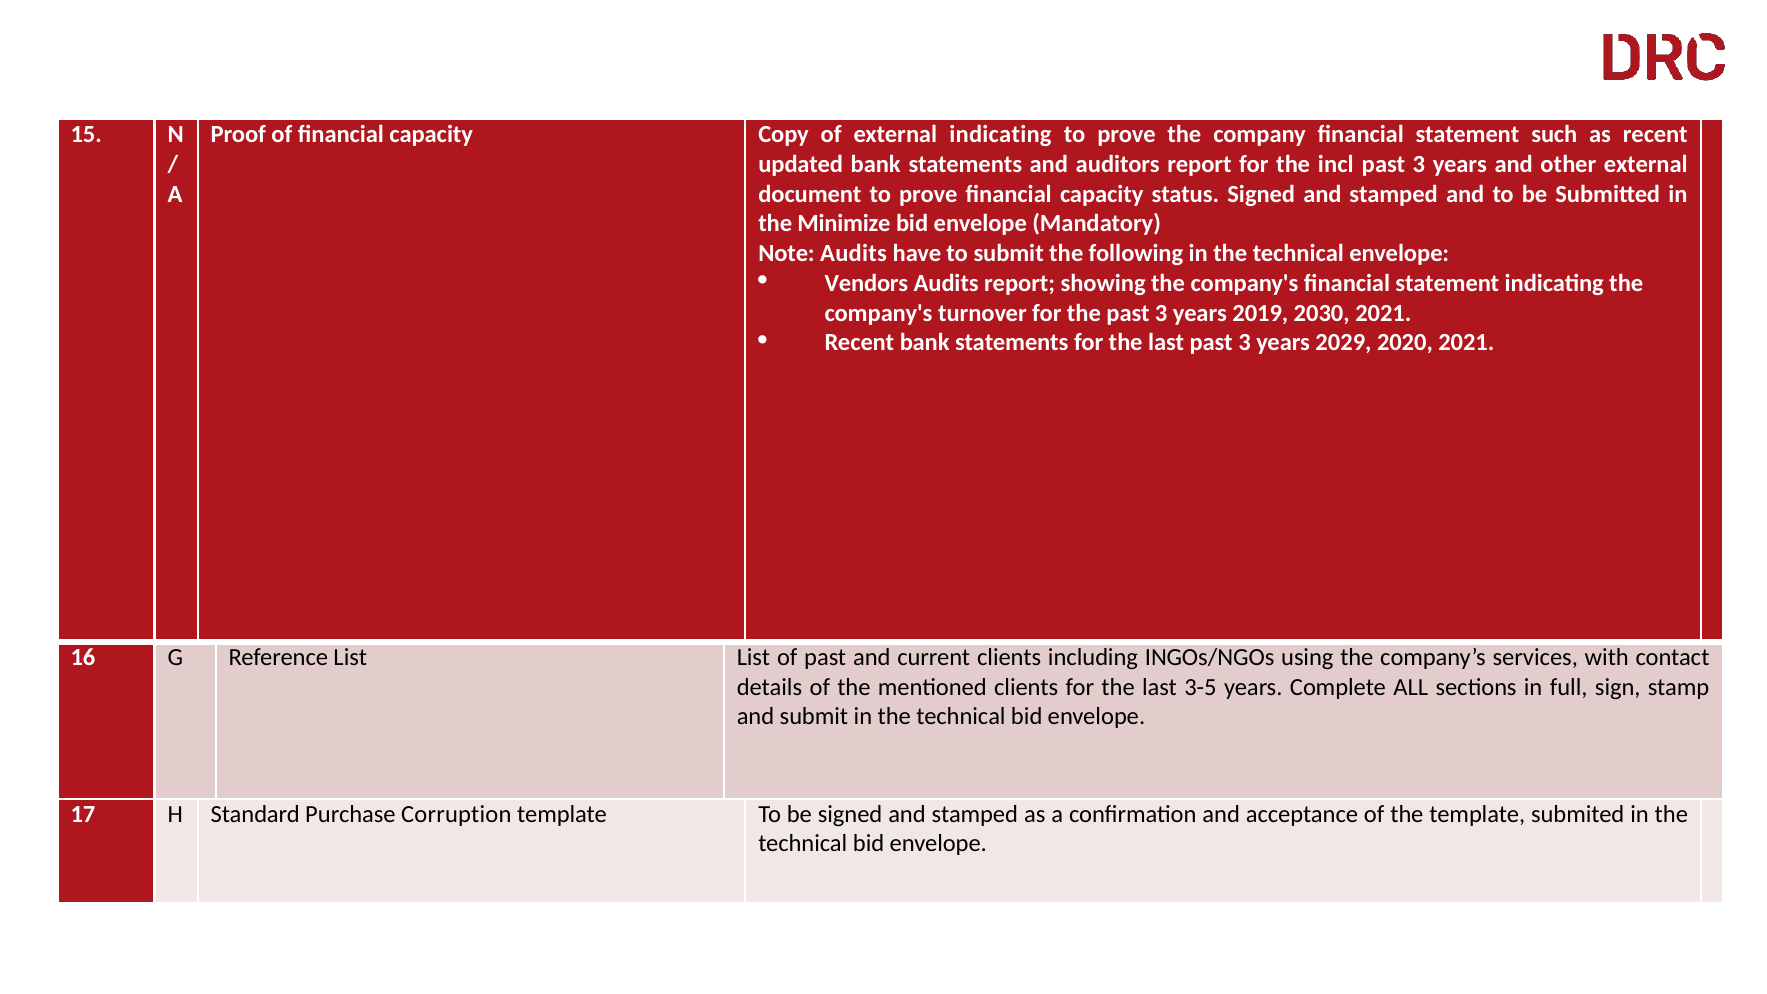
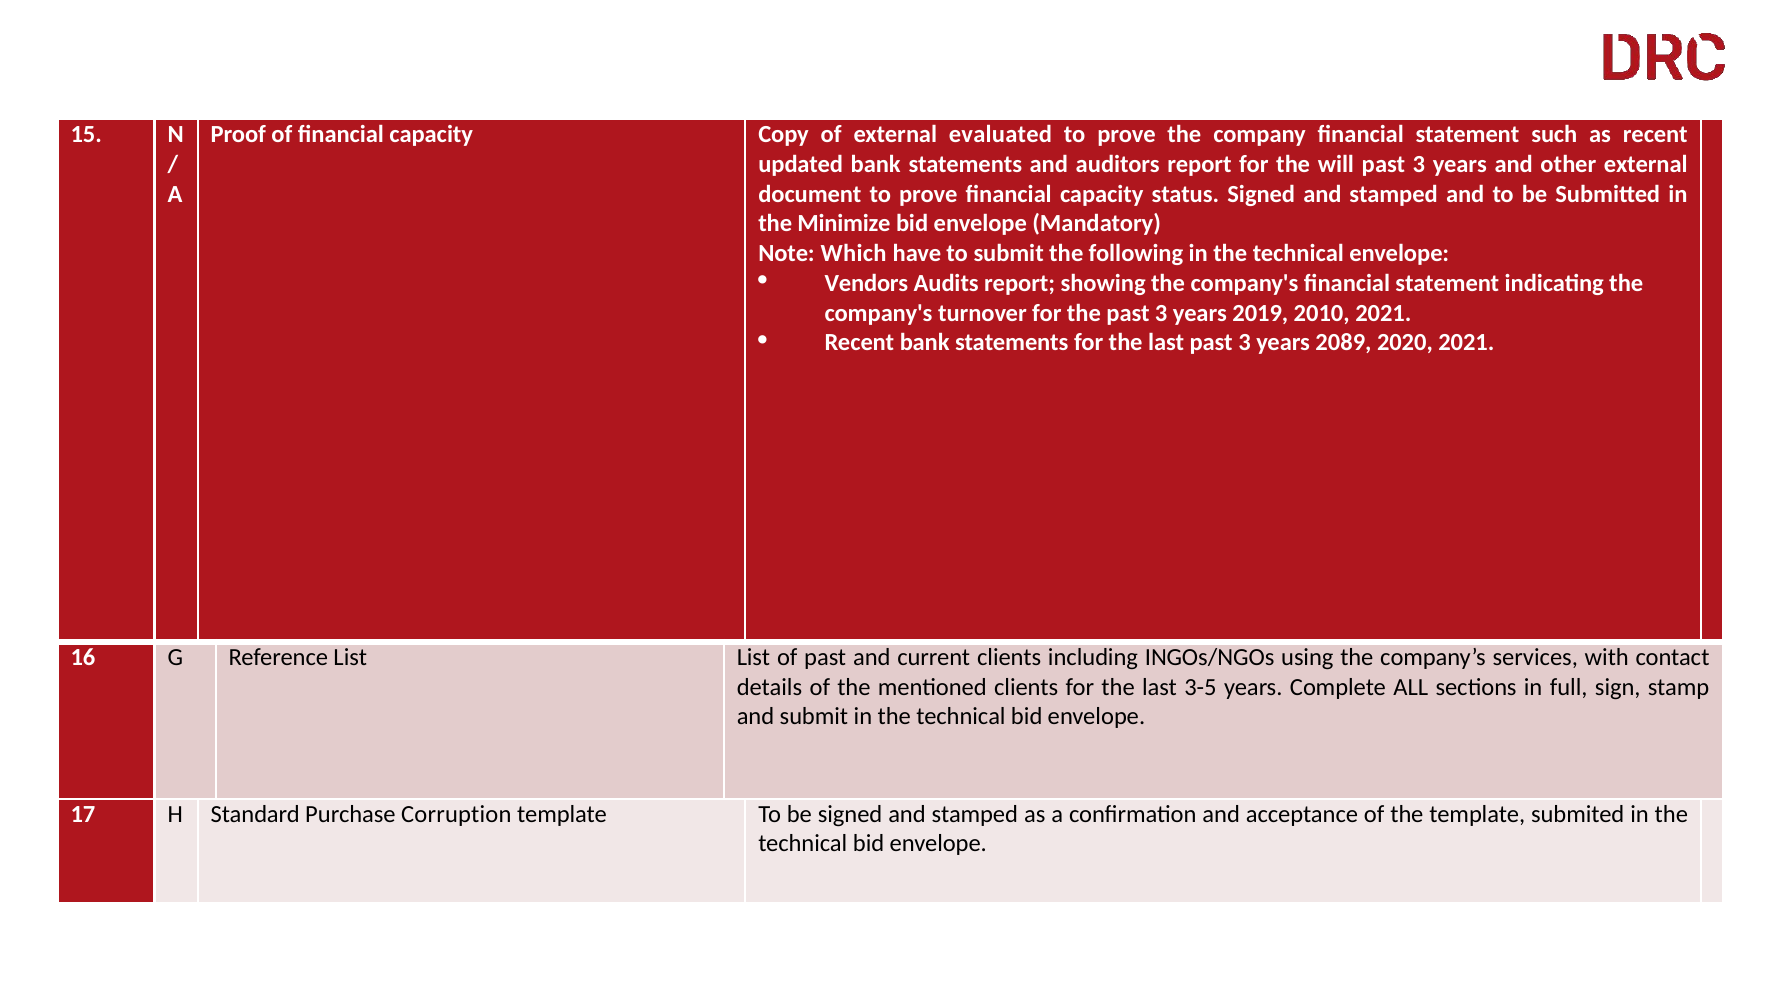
external indicating: indicating -> evaluated (1000, 134)
incl: incl -> will (1336, 164)
Note Audits: Audits -> Which (854, 254)
2030: 2030 -> 2010 (1322, 313)
2029: 2029 -> 2089 (1343, 343)
